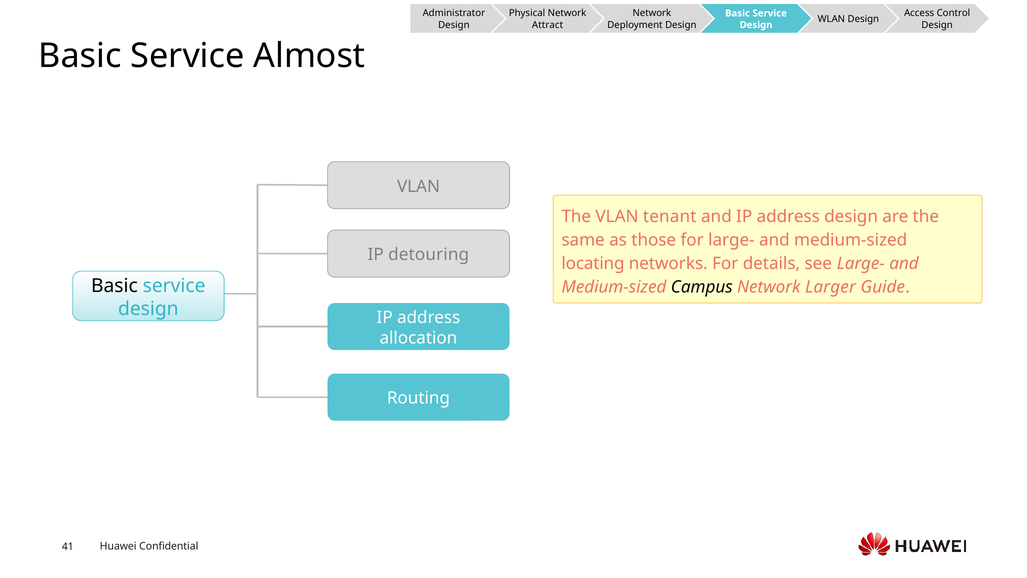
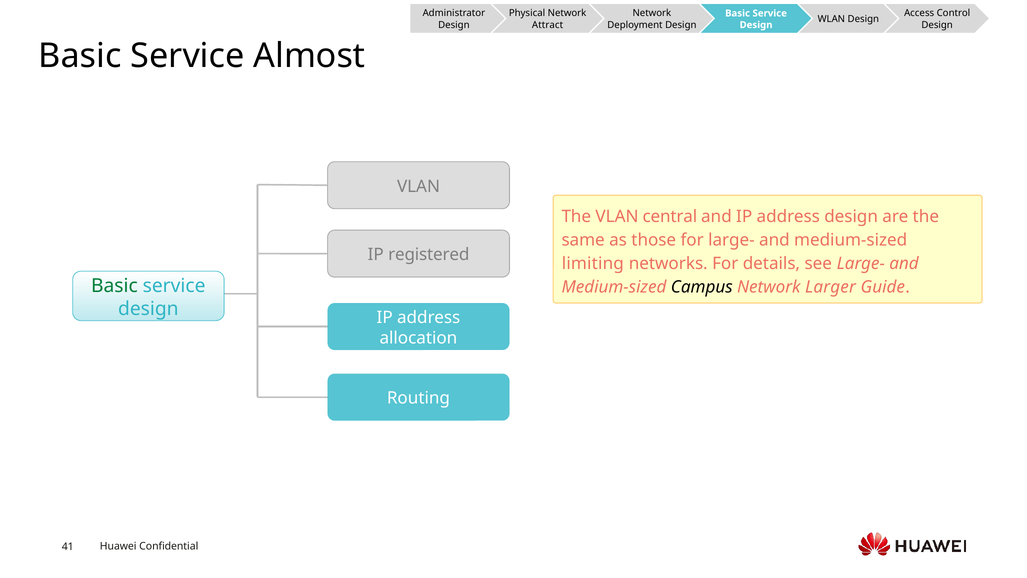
tenant: tenant -> central (670, 216)
detouring: detouring -> registered (429, 255)
locating: locating -> limiting (593, 263)
Basic colour: black -> green (114, 286)
